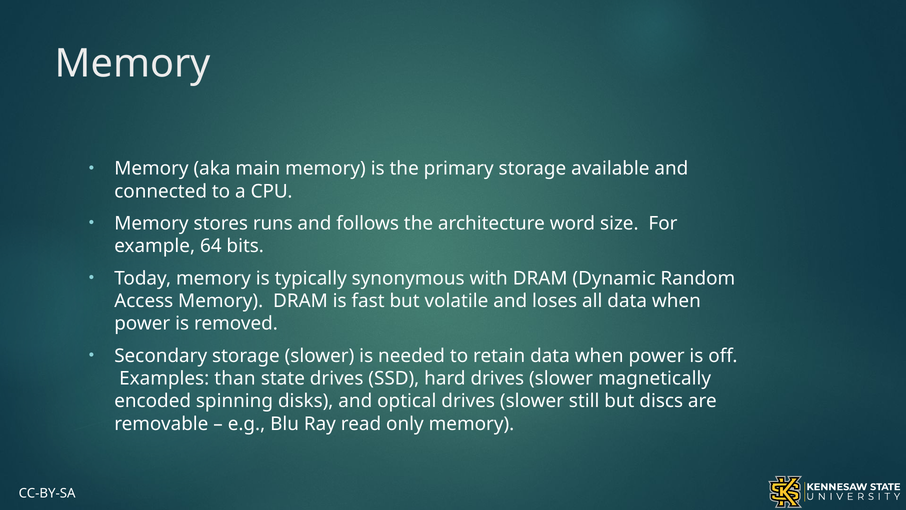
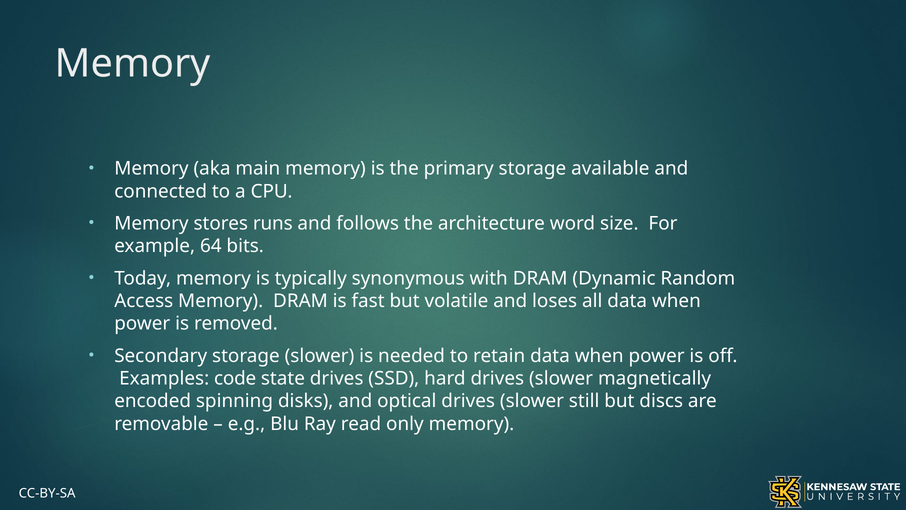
than: than -> code (235, 378)
